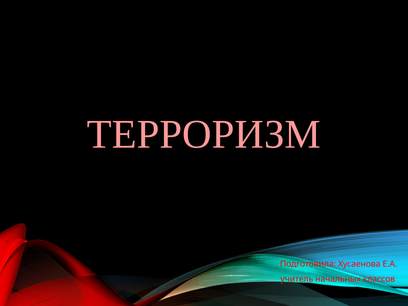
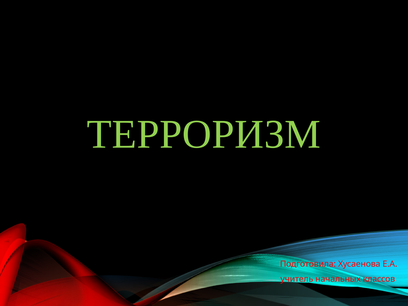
ТЕРРОРИЗМ colour: pink -> light green (204, 134)
